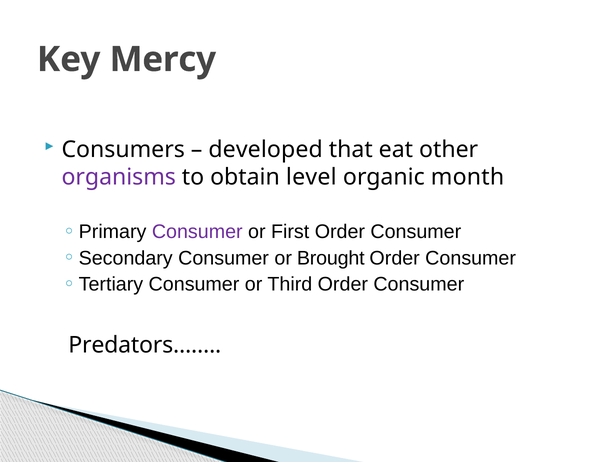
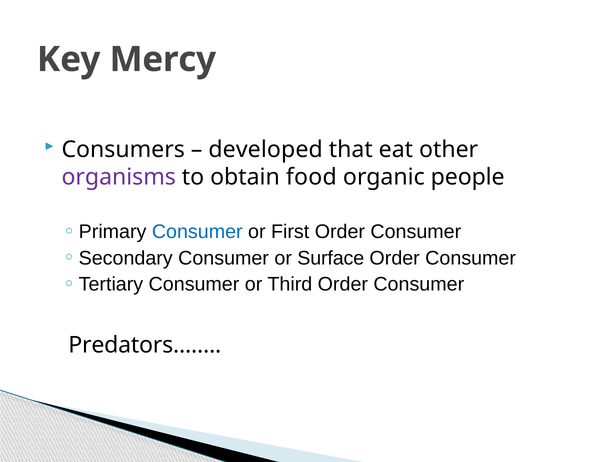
level: level -> food (311, 177)
month: month -> people (468, 177)
Consumer colour: purple -> blue (197, 232)
Brought: Brought -> Surface (331, 258)
